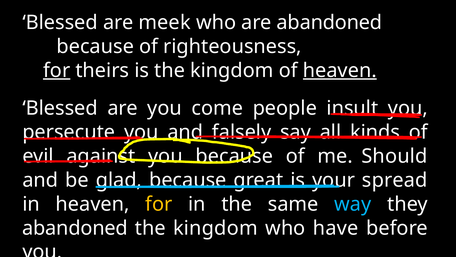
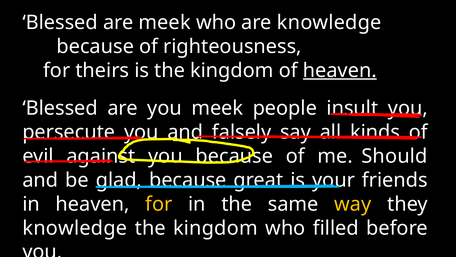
are abandoned: abandoned -> knowledge (329, 22)
for underline: present -> none (57, 70)
you come: come -> meek (217, 108)
spread: spread -> friends (395, 180)
way colour: light blue -> yellow (353, 204)
abandoned: abandoned -> knowledge (75, 228)
have: have -> filled (336, 228)
